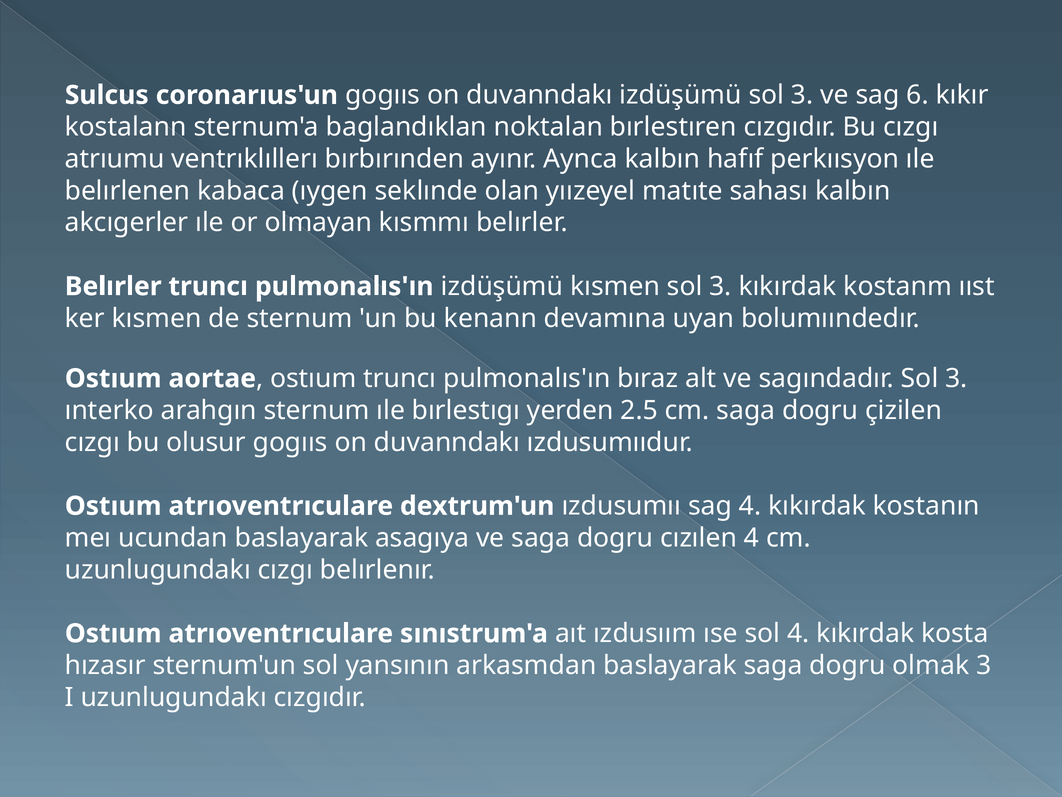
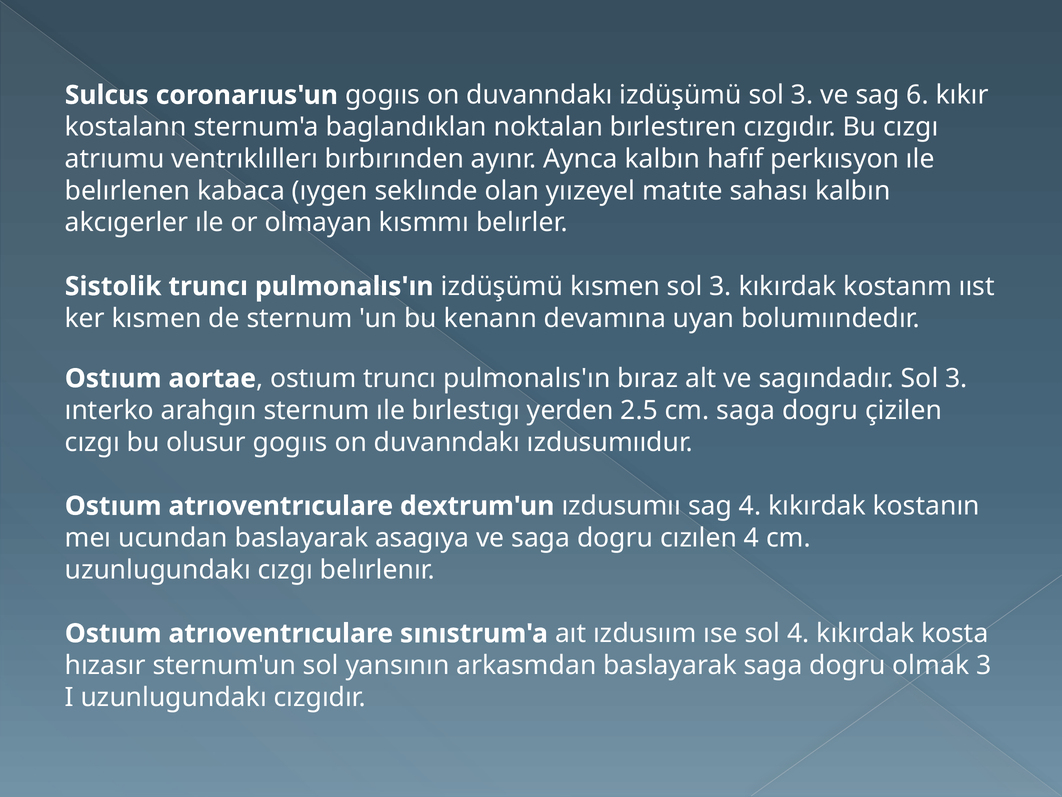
Belırler: Belırler -> Sistolik (113, 286)
